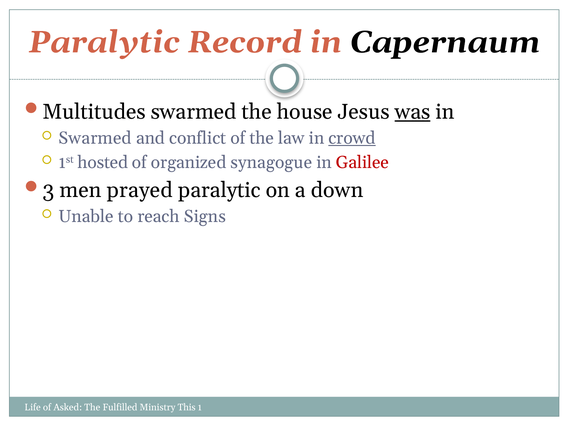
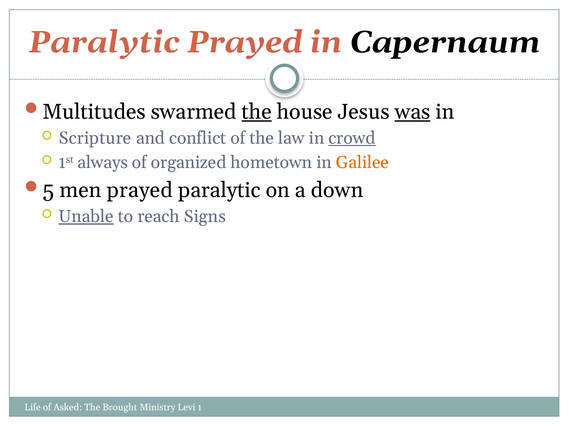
Paralytic Record: Record -> Prayed (245, 42)
the underline: none -> present (257, 112)
Swarmed: Swarmed -> Scripture (95, 138)
hosted: hosted -> always (103, 163)
synagogue: synagogue -> hometown (271, 163)
Galilee colour: red -> orange (362, 163)
3: 3 -> 5 (48, 190)
Unable underline: none -> present (86, 217)
Fulfilled: Fulfilled -> Brought (120, 408)
This: This -> Levi (187, 408)
